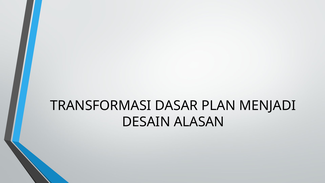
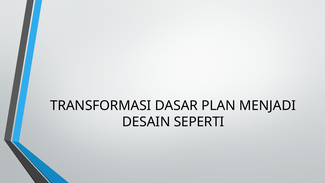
ALASAN: ALASAN -> SEPERTI (199, 122)
